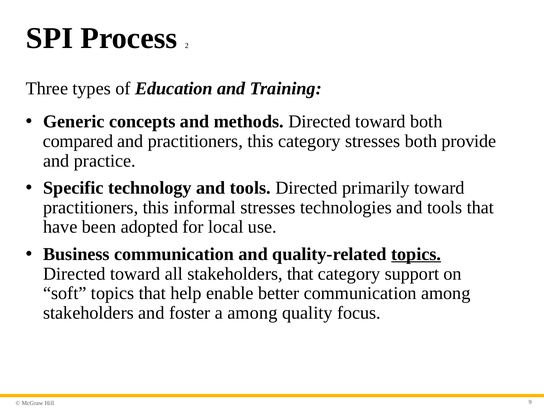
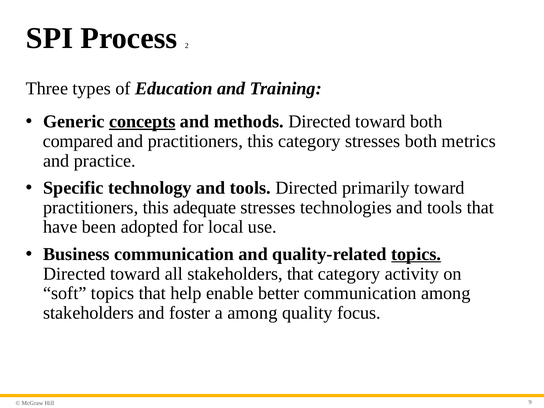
concepts underline: none -> present (142, 122)
provide: provide -> metrics (469, 141)
informal: informal -> adequate (205, 207)
support: support -> activity (412, 274)
